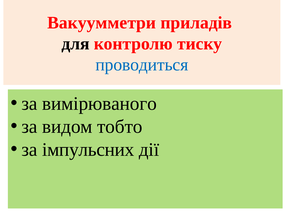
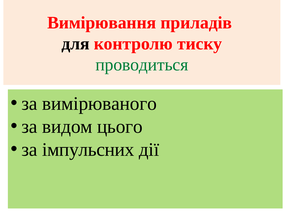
Вакуумметри: Вакуумметри -> Вимірювання (102, 23)
проводиться colour: blue -> green (142, 65)
тобто: тобто -> цього (120, 126)
